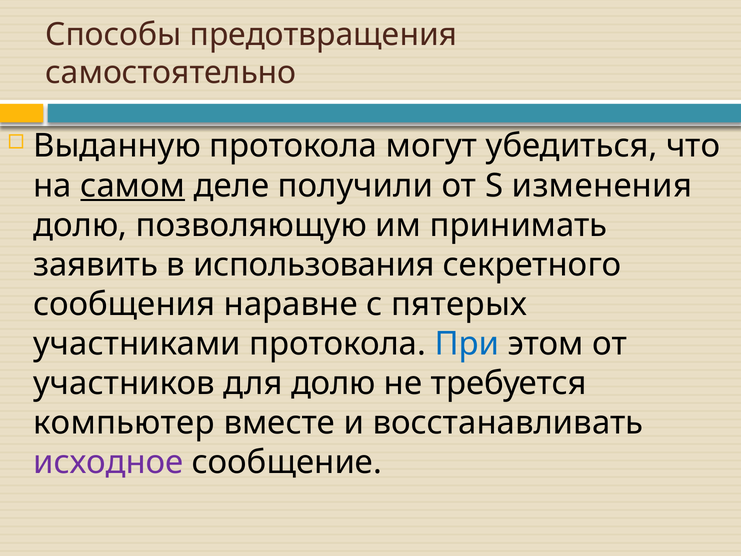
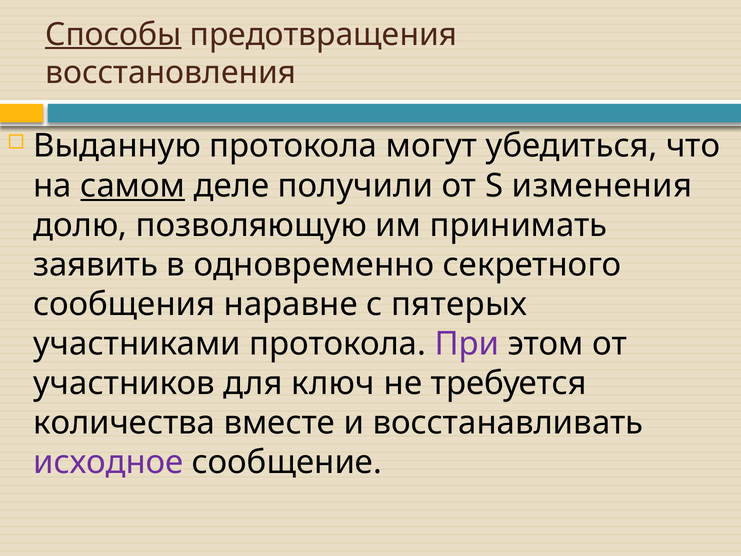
Способы underline: none -> present (113, 34)
самостоятельно: самостоятельно -> восстановления (171, 73)
использования: использования -> одновременно (314, 265)
При colour: blue -> purple (467, 344)
для долю: долю -> ключ (333, 383)
компьютер: компьютер -> количества (124, 423)
